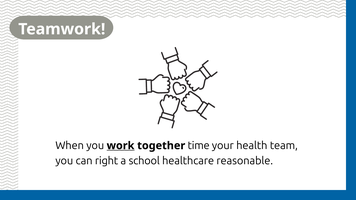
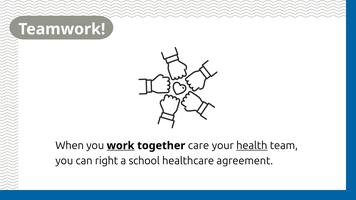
time: time -> care (199, 146)
health underline: none -> present (252, 146)
reasonable: reasonable -> agreement (245, 161)
